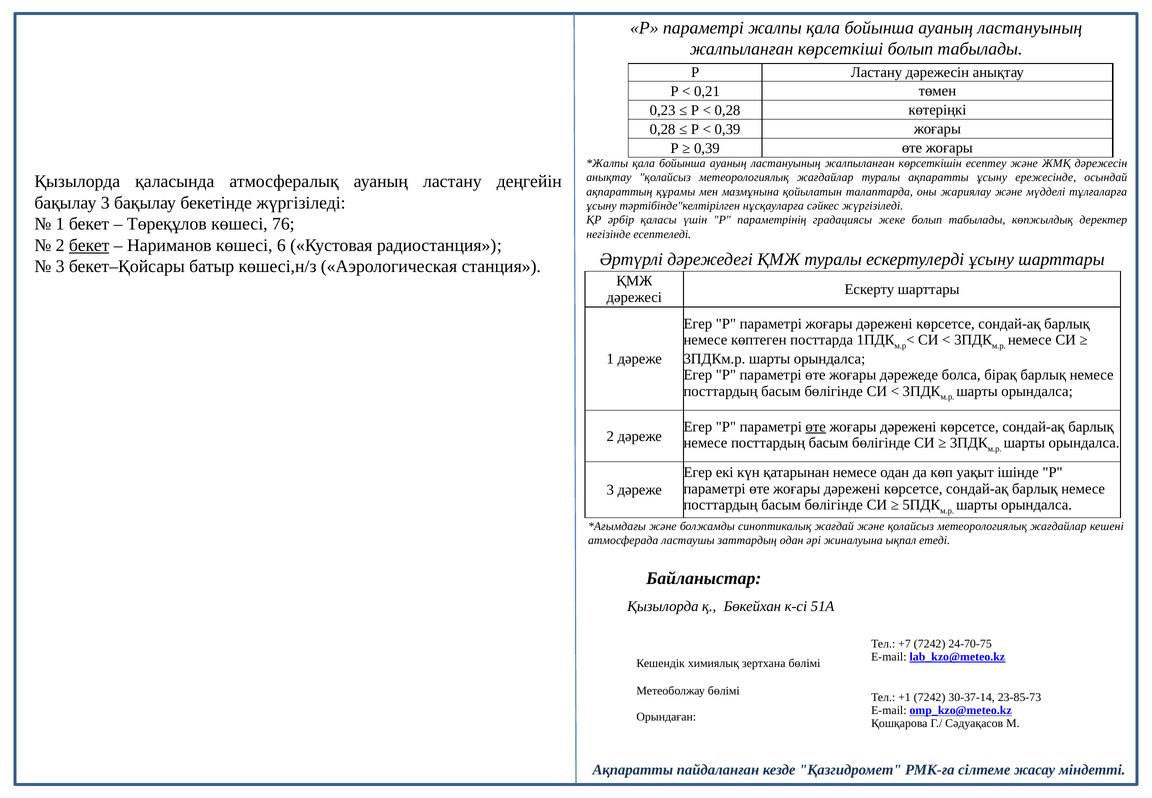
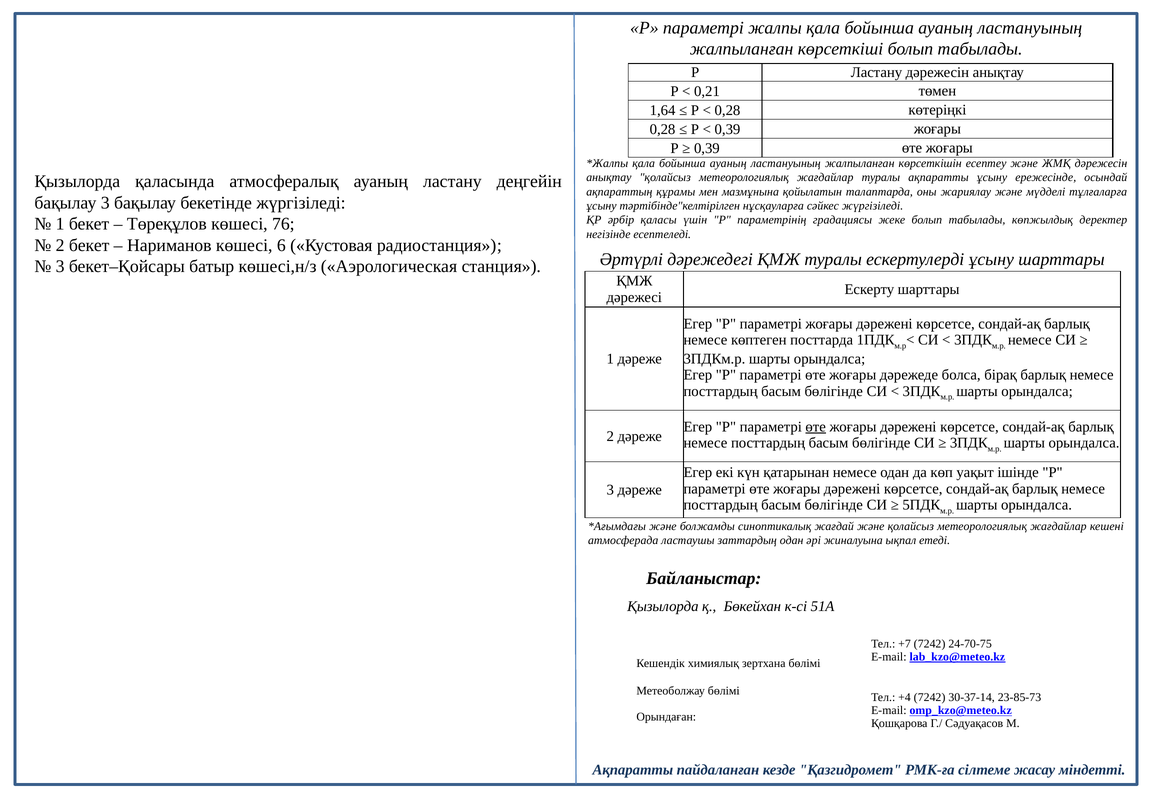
0,23: 0,23 -> 1,64 (663, 110)
бекет underline: present -> none (89, 245)
+1: +1 -> +4 (904, 697)
